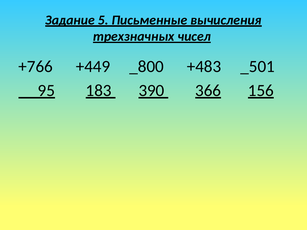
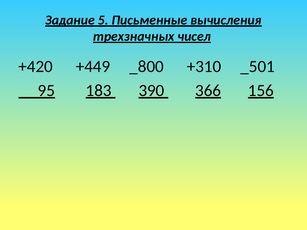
+766: +766 -> +420 (36, 67)
+483: +483 -> +310 (204, 67)
